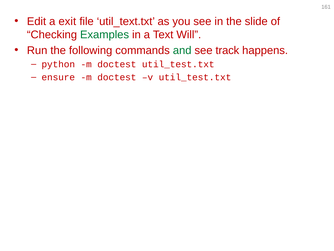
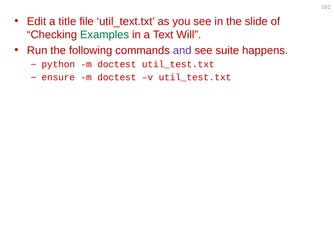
exit: exit -> title (67, 21)
and colour: green -> purple (182, 50)
track: track -> suite (227, 50)
